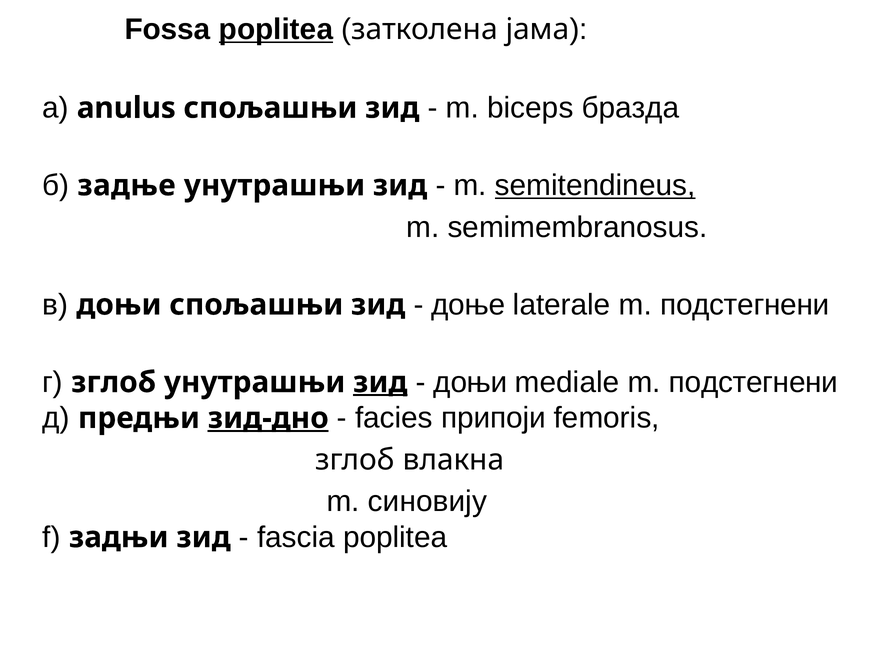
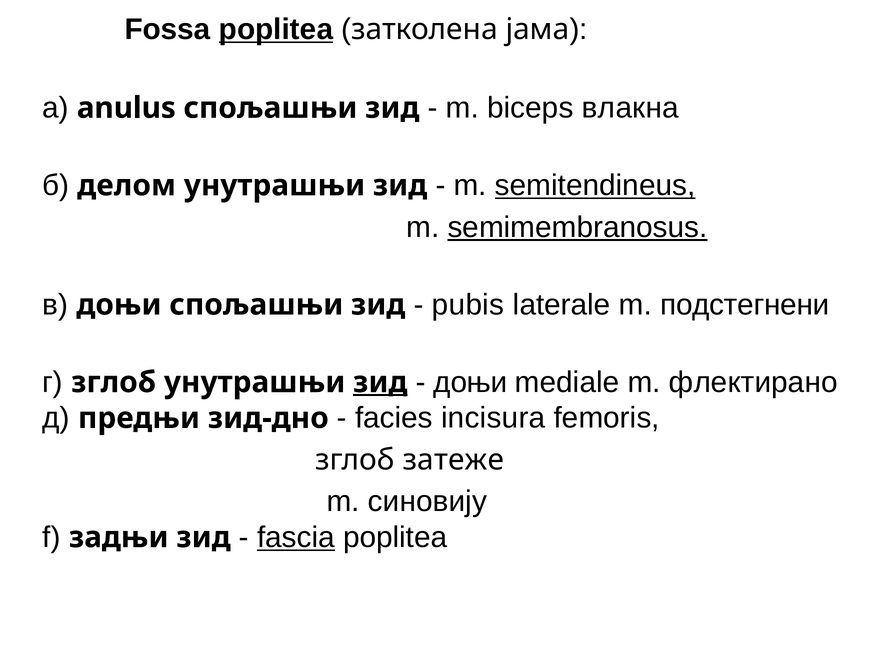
бразда: бразда -> влакна (630, 108)
задње: задње -> делом (127, 185)
semimembranosus underline: none -> present (578, 227)
дoње: дoње -> pubis (468, 305)
mediale m подстегнени: подстегнени -> флектирано (753, 382)
зид-дно underline: present -> none (268, 418)
припоји: припоји -> incisura (493, 418)
влакна: влакна -> затеже (453, 459)
fascia underline: none -> present (296, 537)
